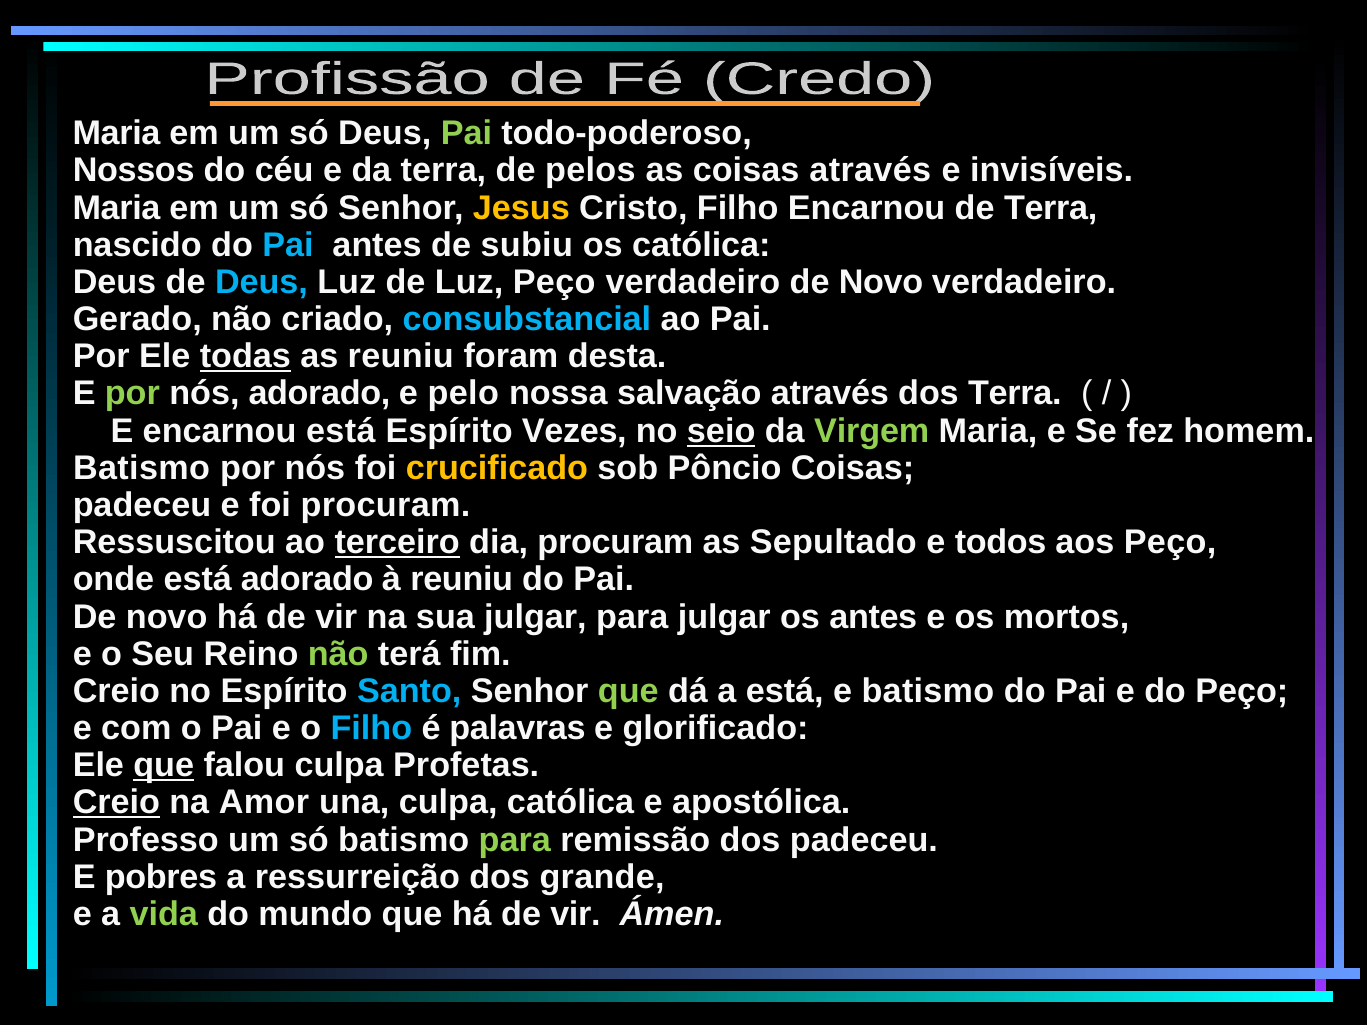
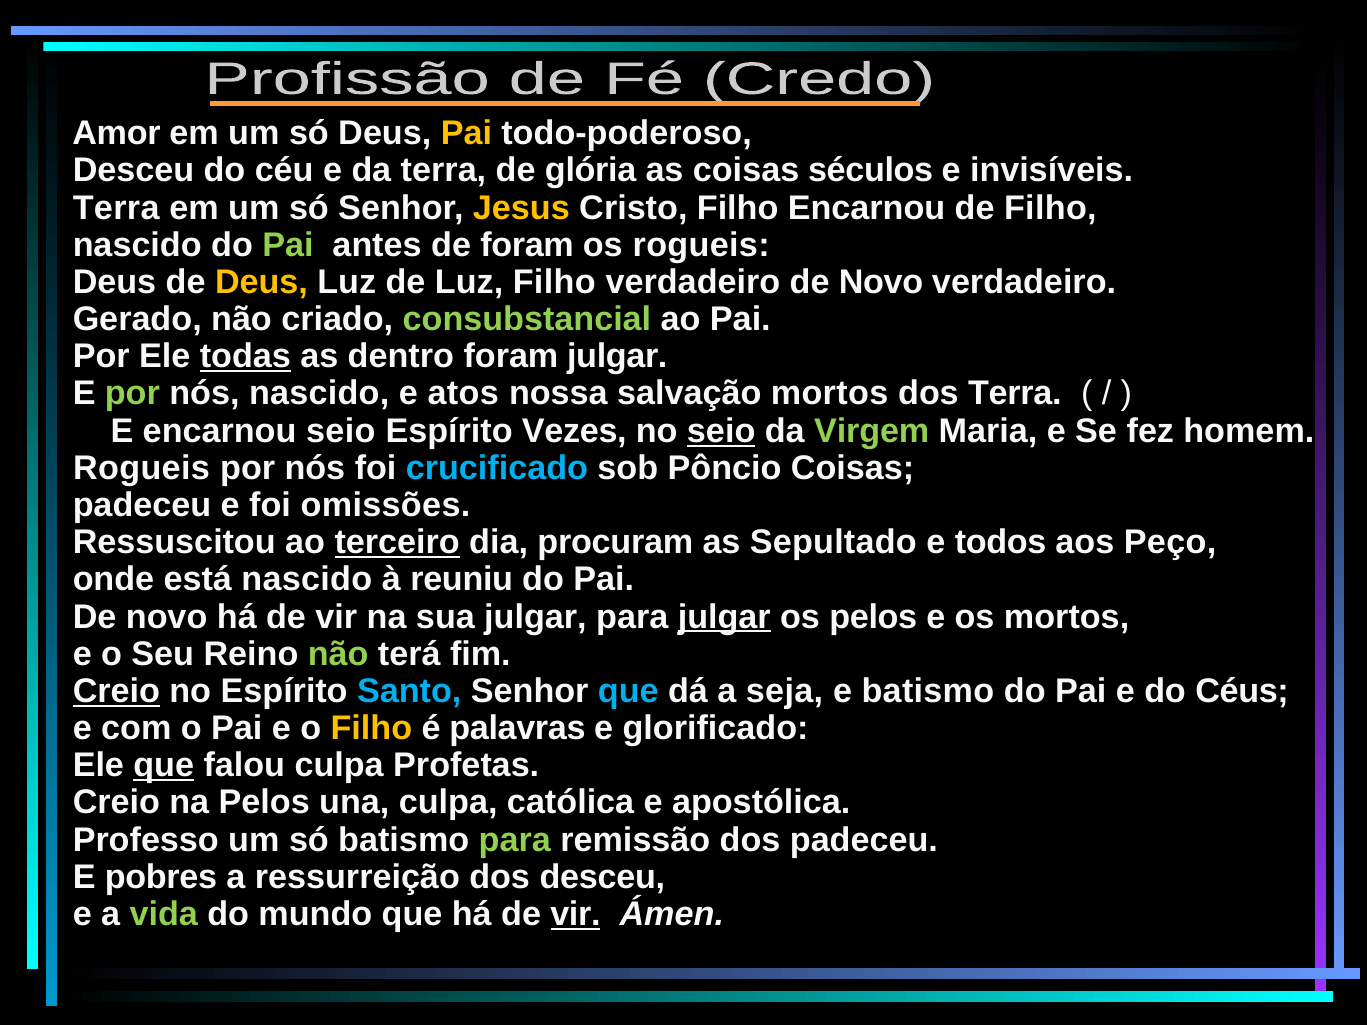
Maria: Maria -> Amor (116, 133)
Pai colour: light green -> yellow (466, 133)
Nossos: Nossos -> Desceu (133, 171)
pelos: pelos -> glória (591, 171)
coisas através: através -> séculos (871, 171)
Maria: Maria -> Terra (116, 208)
de Terra: Terra -> Filho (1050, 208)
Pai colour: light blue -> light green (288, 245)
de subiu: subiu -> foram (527, 245)
os católica: católica -> rogueis (701, 245)
Deus colour: light blue -> yellow (261, 282)
Luz Peço: Peço -> Filho (554, 282)
consubstancial colour: light blue -> light green (527, 319)
as reuniu: reuniu -> dentro (401, 357)
foram desta: desta -> julgar (617, 357)
nós adorado: adorado -> nascido (319, 394)
pelo: pelo -> atos (463, 394)
salvação através: através -> mortos (830, 394)
encarnou está: está -> seio (341, 431)
Batismo: Batismo -> Rogueis (142, 468)
crucificado colour: yellow -> light blue (497, 468)
foi procuram: procuram -> omissões (385, 505)
está adorado: adorado -> nascido (307, 580)
julgar underline: none -> present (724, 617)
os antes: antes -> pelos (873, 617)
Creio underline: none -> present (116, 691)
que colour: light green -> light blue (628, 691)
a está: está -> seja (785, 691)
do Peço: Peço -> Céus (1242, 691)
Filho colour: light blue -> yellow (371, 728)
Creio underline: present -> none (116, 803)
na Amor: Amor -> Pelos (264, 803)
dos grande: grande -> desceu (602, 877)
vir underline: none -> present (575, 914)
